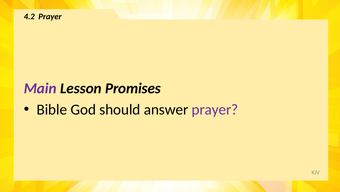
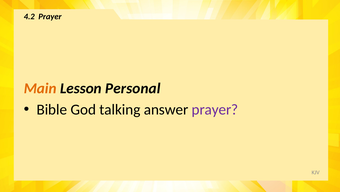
Main colour: purple -> orange (40, 88)
Promises: Promises -> Personal (133, 88)
should: should -> talking (120, 109)
